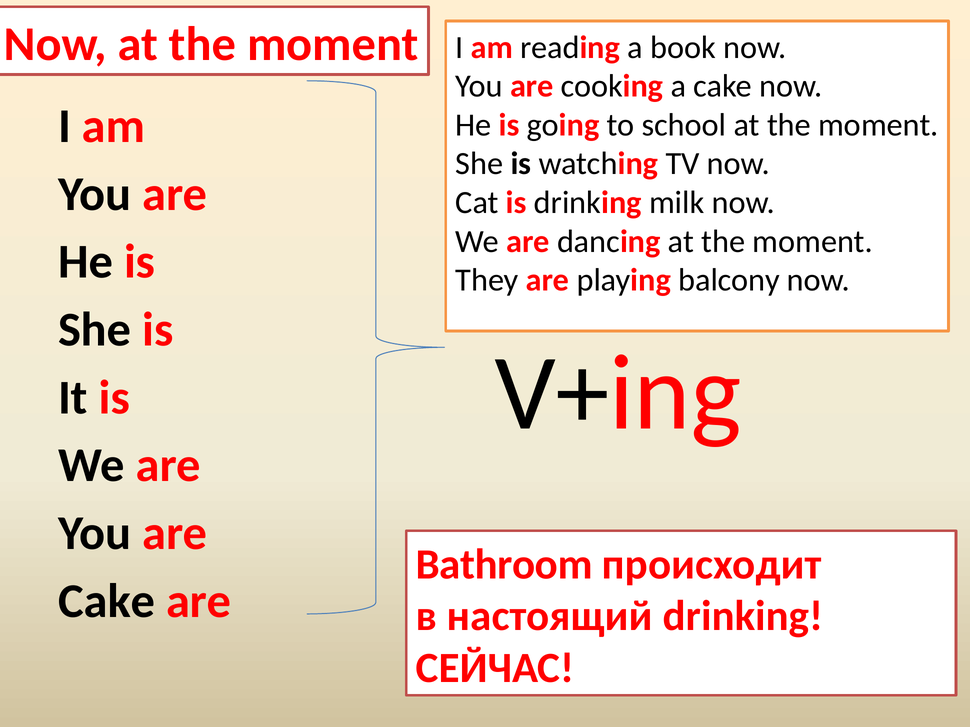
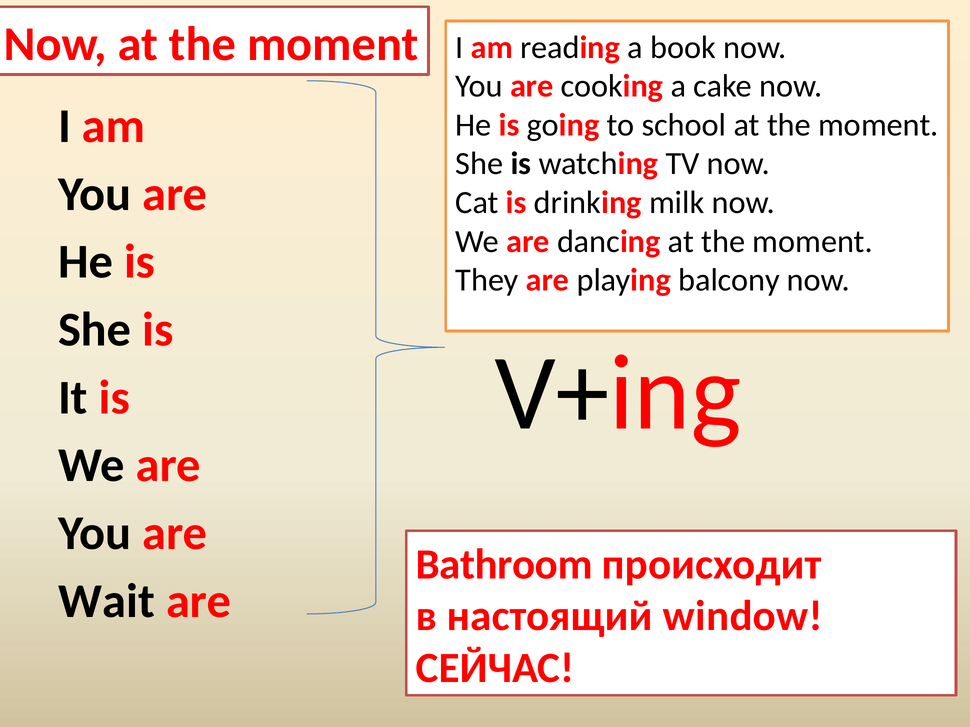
Cake: Cake -> Wait (107, 602)
настоящий drinking: drinking -> window (743, 617)
